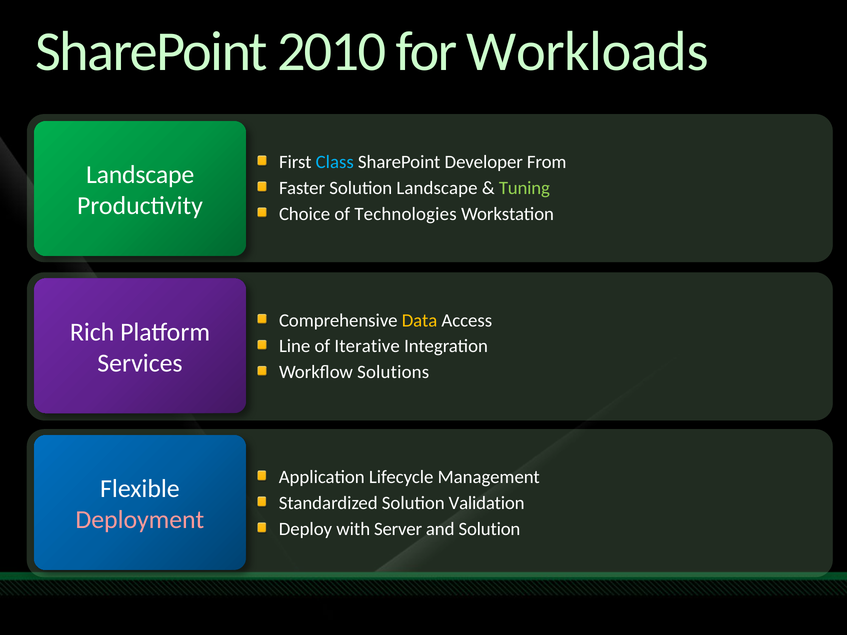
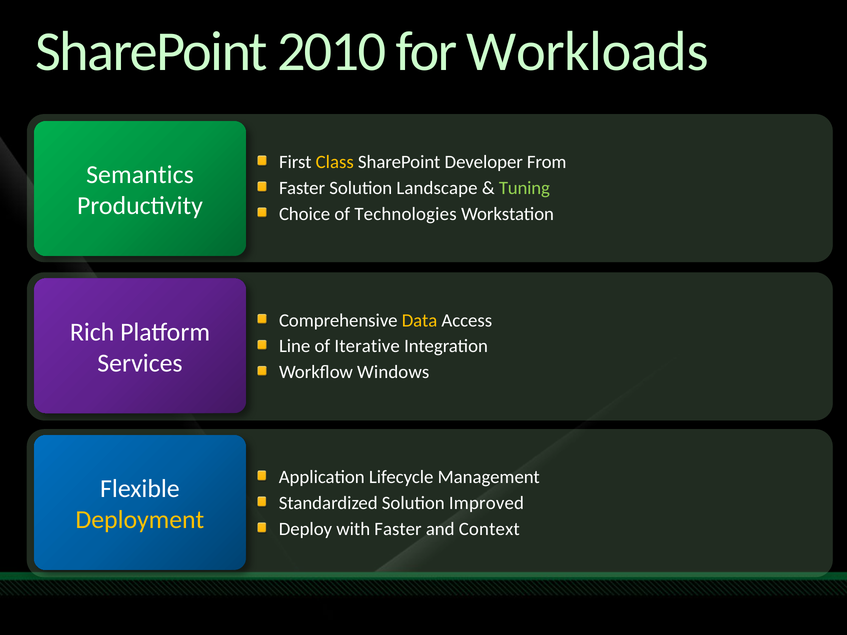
Class colour: light blue -> yellow (335, 162)
Landscape: Landscape -> Semantics (140, 175)
Solutions: Solutions -> Windows (393, 372)
Validation: Validation -> Improved (486, 503)
Deployment colour: pink -> yellow (140, 520)
with Server: Server -> Faster (398, 529)
and Solution: Solution -> Context (489, 529)
